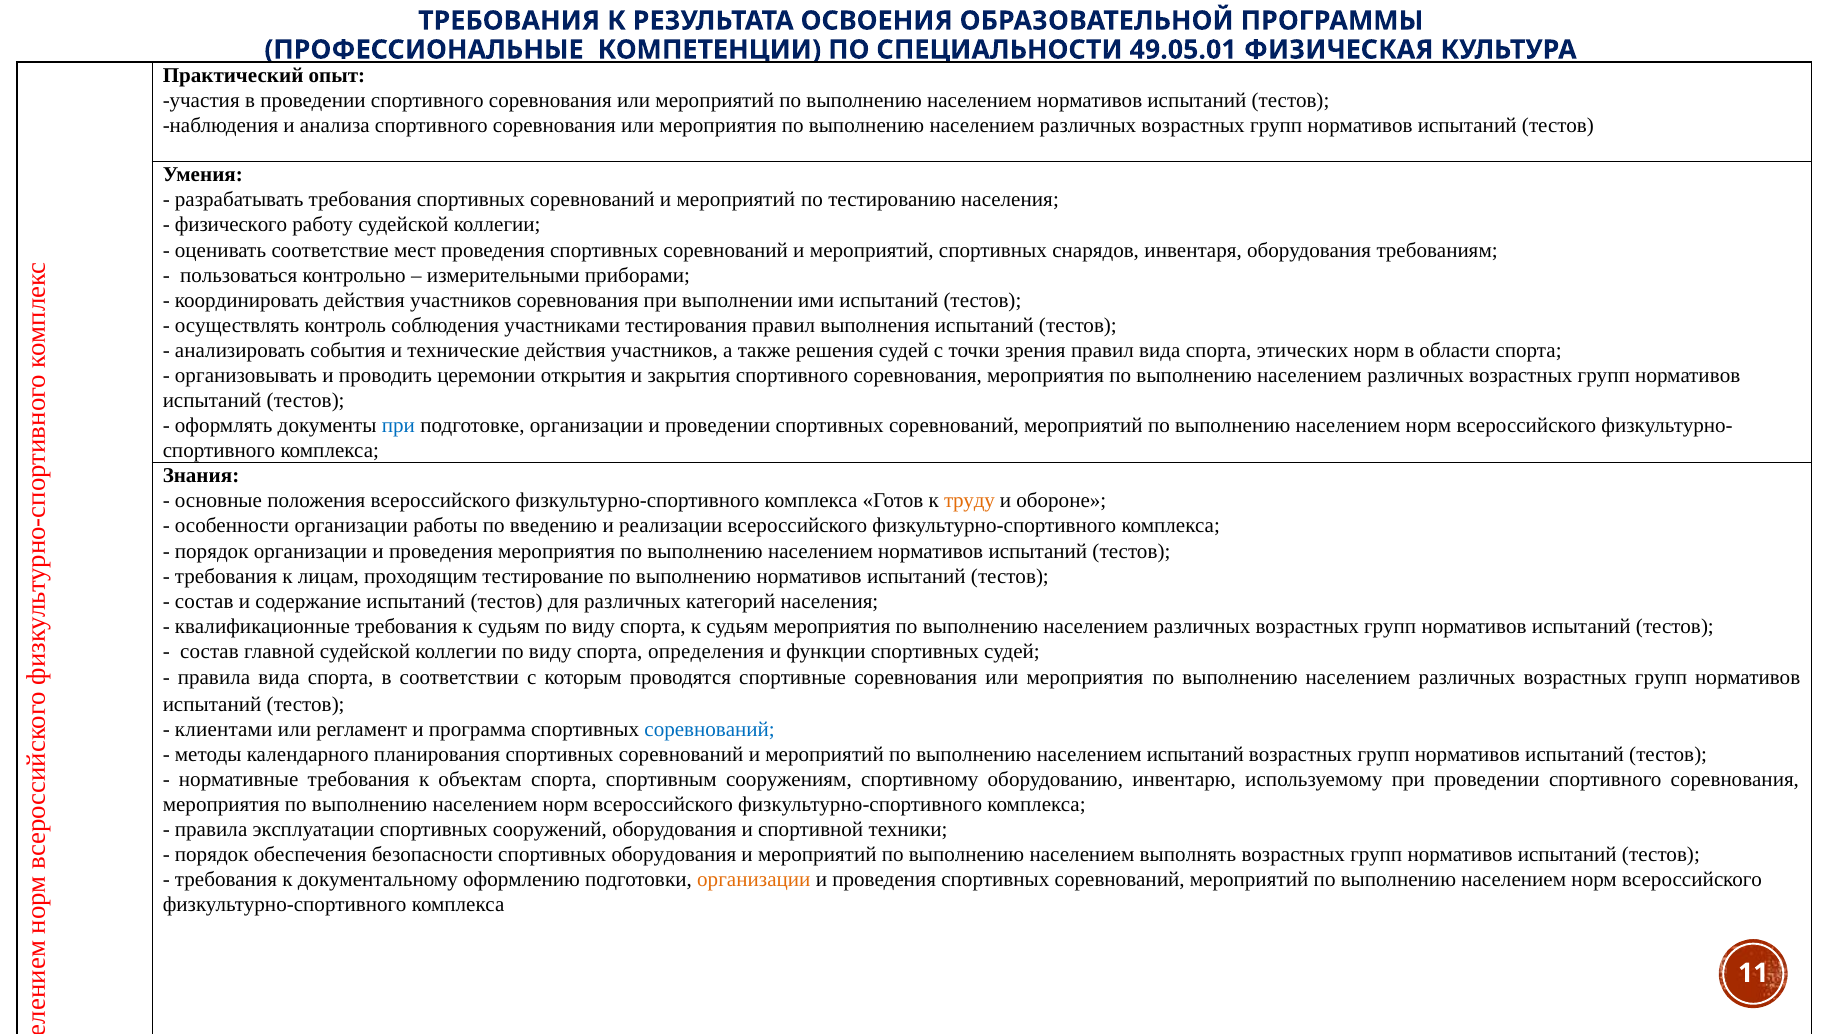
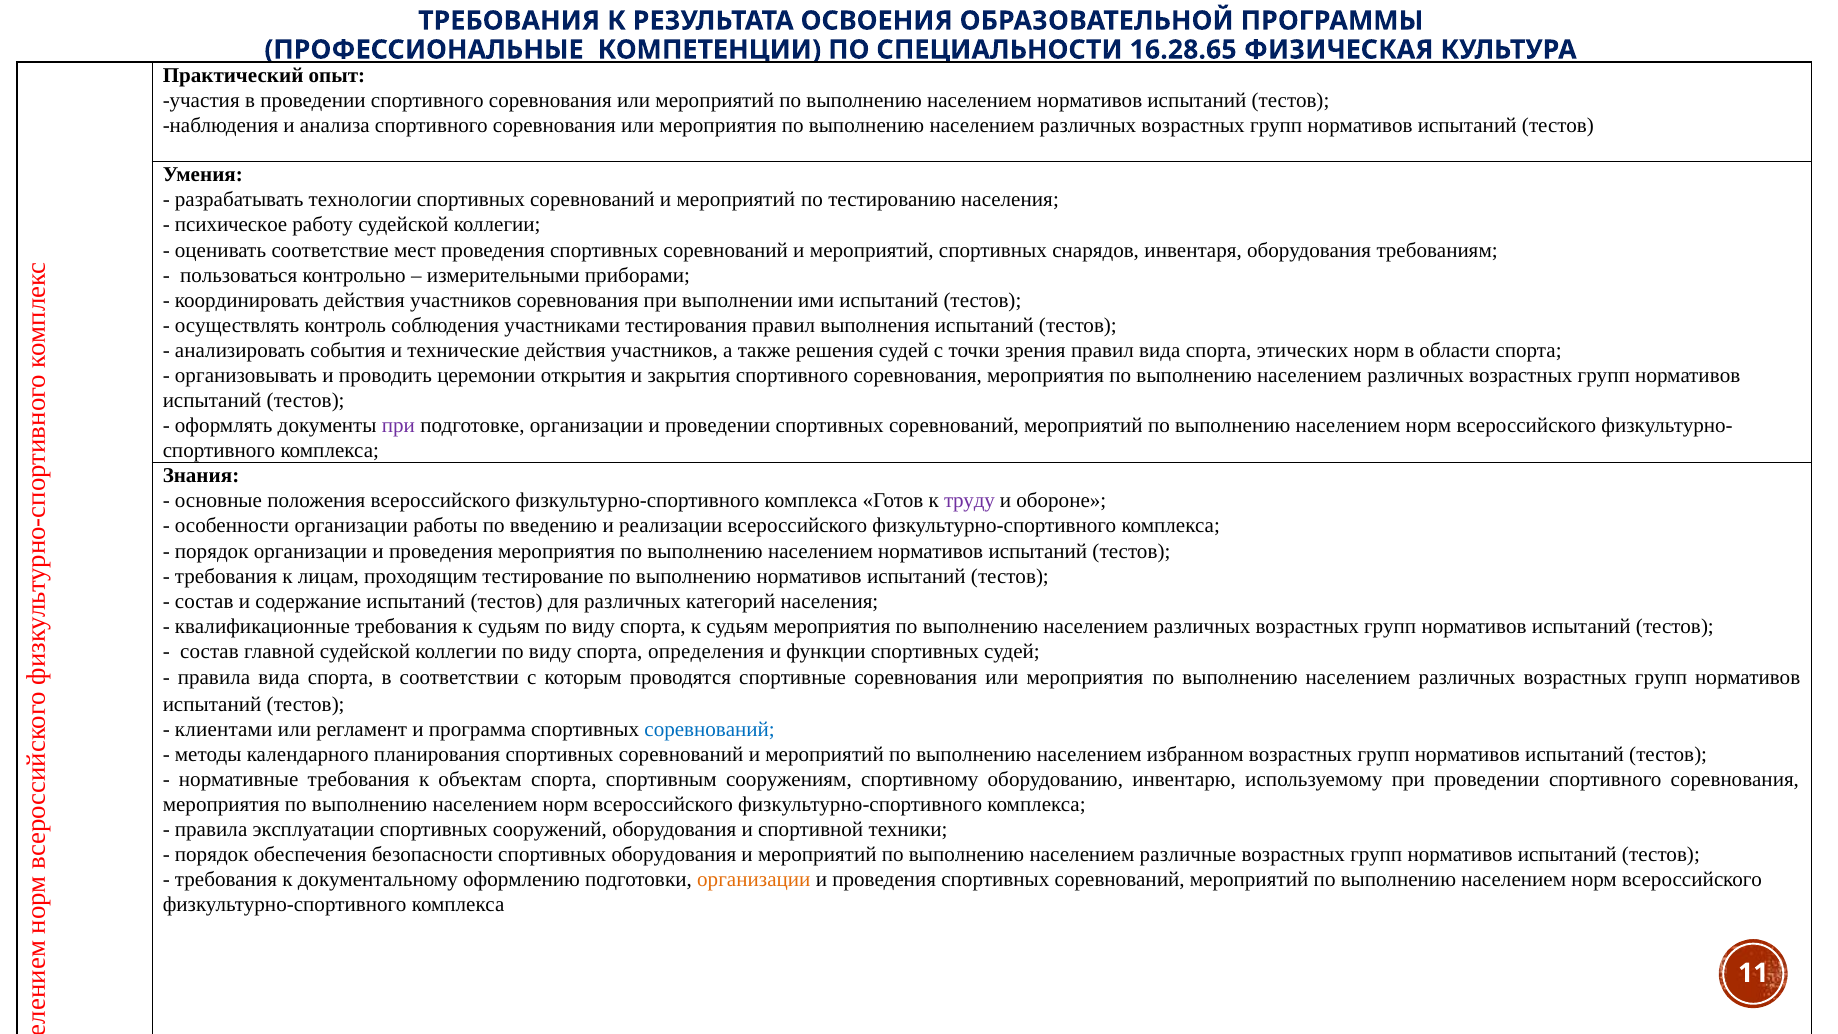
49.05.01: 49.05.01 -> 16.28.65 (1183, 50)
разрабатывать требования: требования -> технологии (360, 200)
физического: физического -> психическое (231, 225)
при colour: blue -> purple (398, 426)
труду colour: orange -> purple (969, 501)
населением испытаний: испытаний -> избранном (1195, 754)
выполнять: выполнять -> различные (1188, 855)
